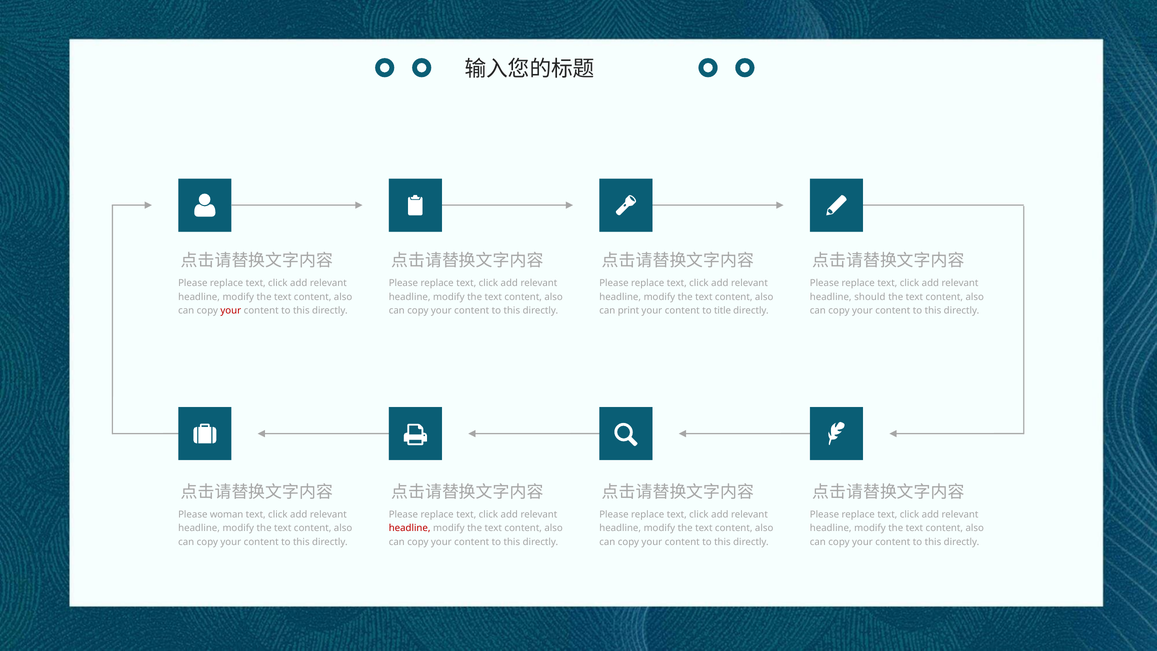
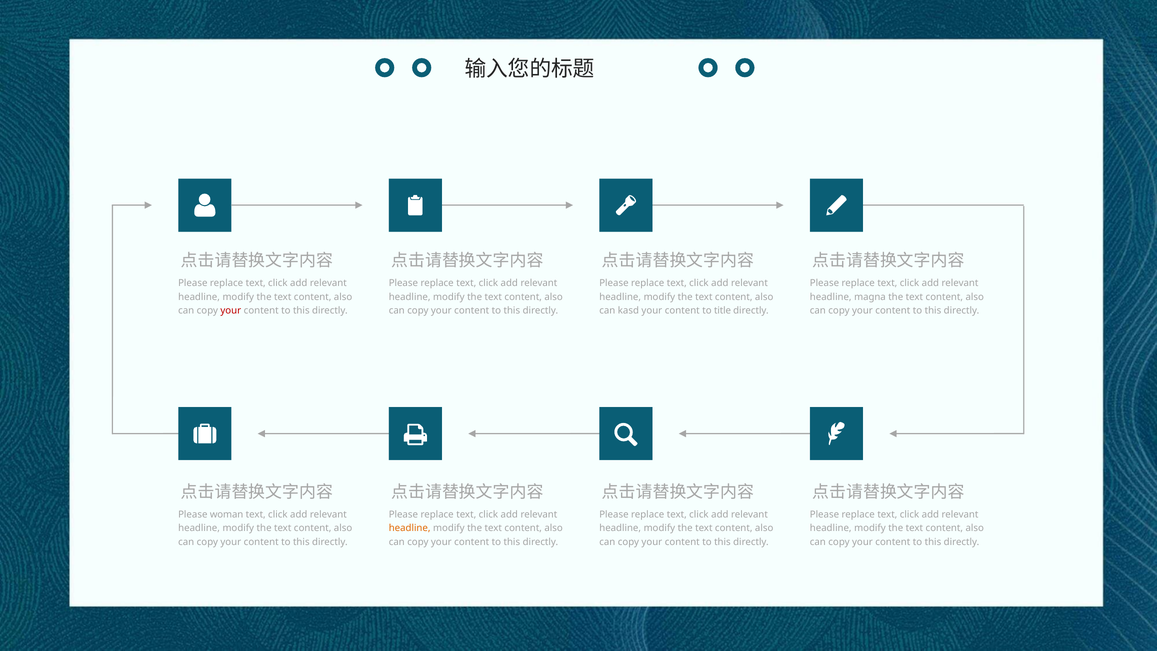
should: should -> magna (870, 297)
print: print -> kasd (628, 311)
headline colour: red -> orange (410, 528)
